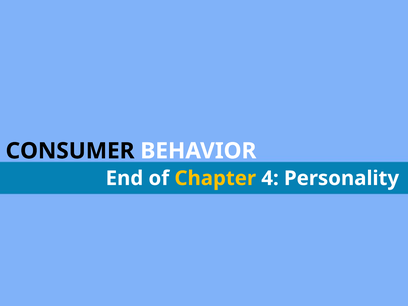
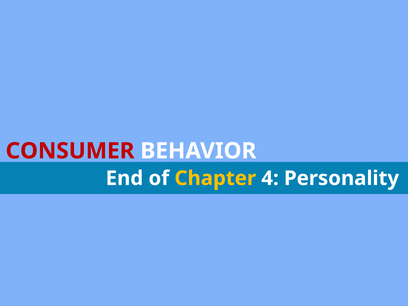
CONSUMER colour: black -> red (70, 151)
